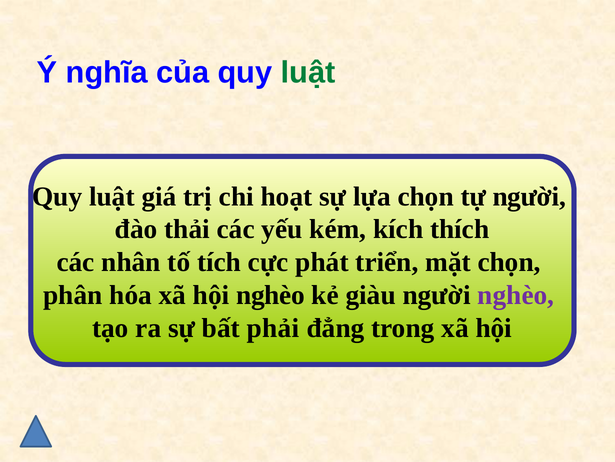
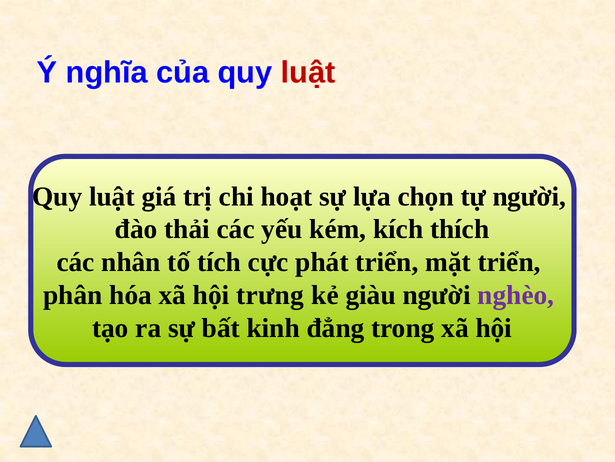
luật colour: green -> red (308, 72)
mặt chọn: chọn -> triển (509, 262)
hội nghèo: nghèo -> trưng (270, 295)
phải: phải -> kinh (273, 328)
